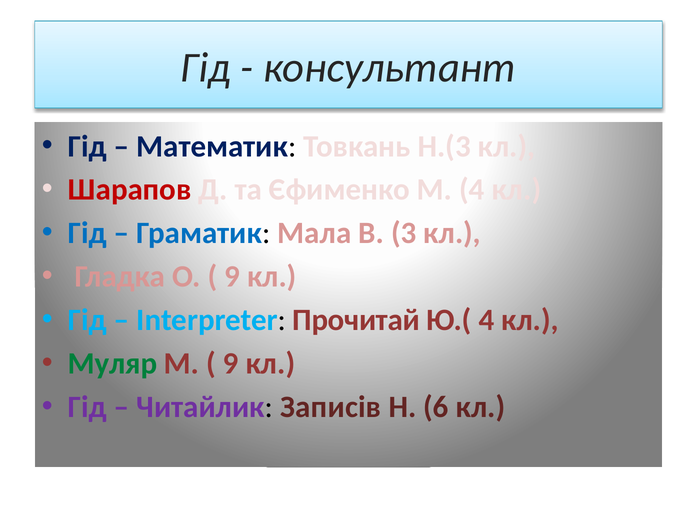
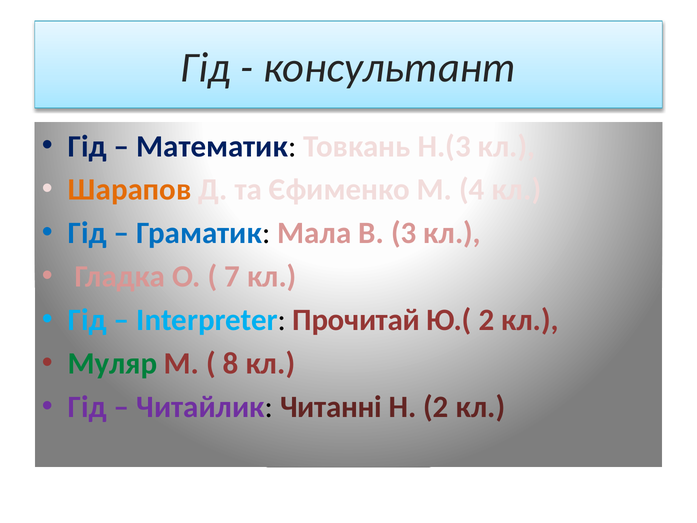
Шарапов colour: red -> orange (130, 190)
9: 9 -> 7 (232, 276)
Ю.( 4: 4 -> 2 (487, 320)
9: 9 -> 8 (231, 363)
Записів: Записів -> Читанні (331, 407)
Н 6: 6 -> 2 (436, 407)
